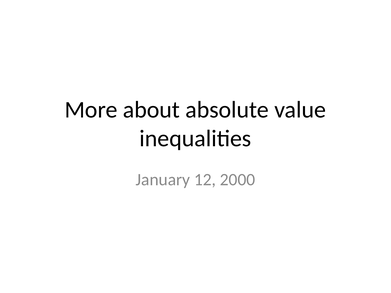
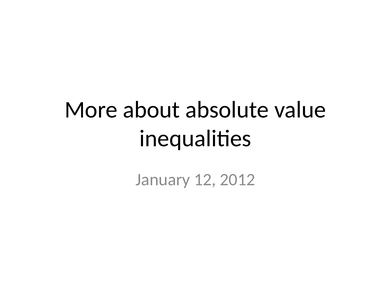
2000: 2000 -> 2012 (238, 180)
